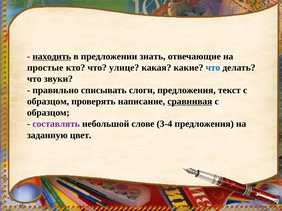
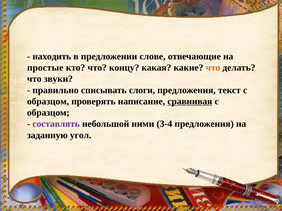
находить underline: present -> none (52, 56)
знать: знать -> слове (153, 56)
улице: улице -> концу (124, 68)
что colour: blue -> orange (213, 68)
слове: слове -> ними (143, 124)
цвет: цвет -> угол (81, 135)
